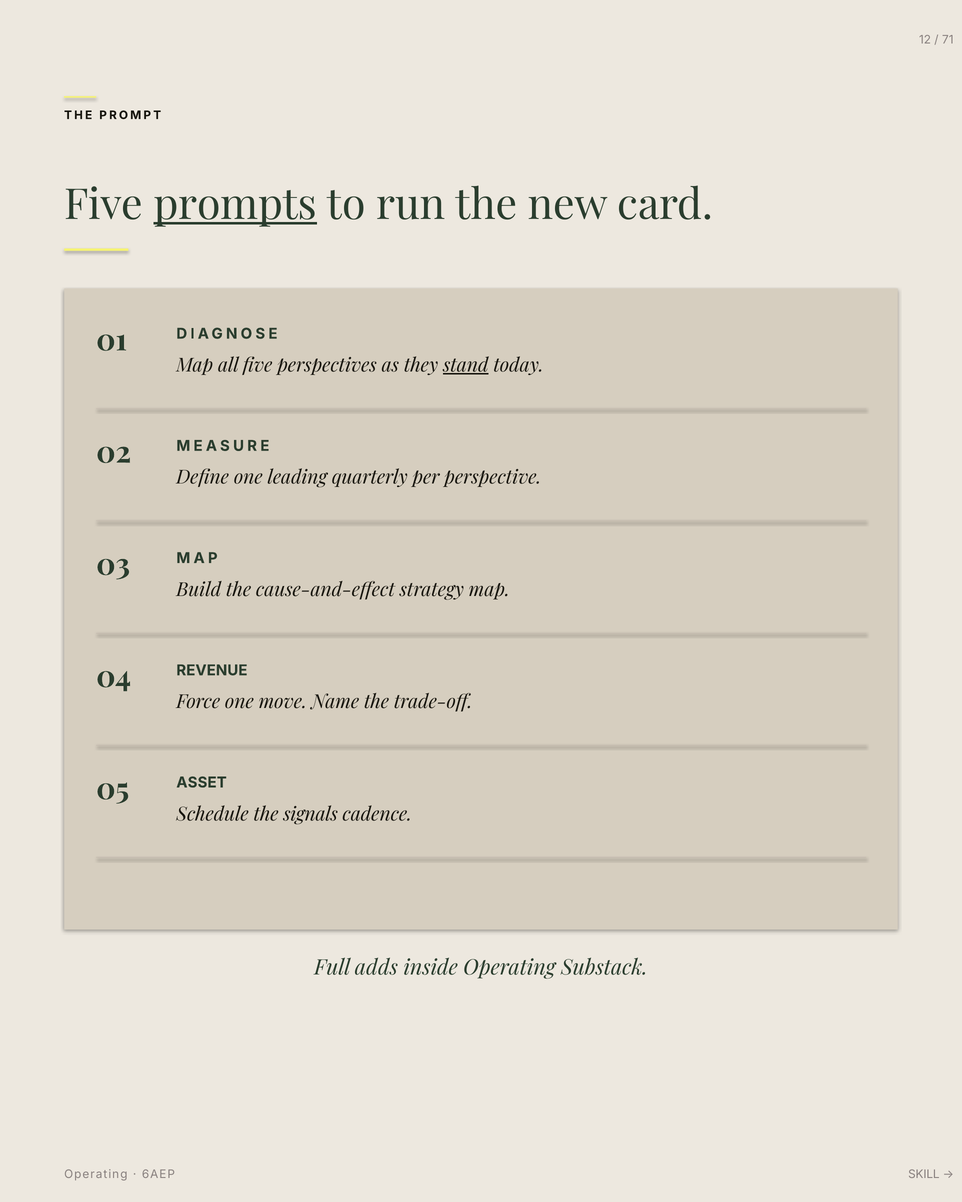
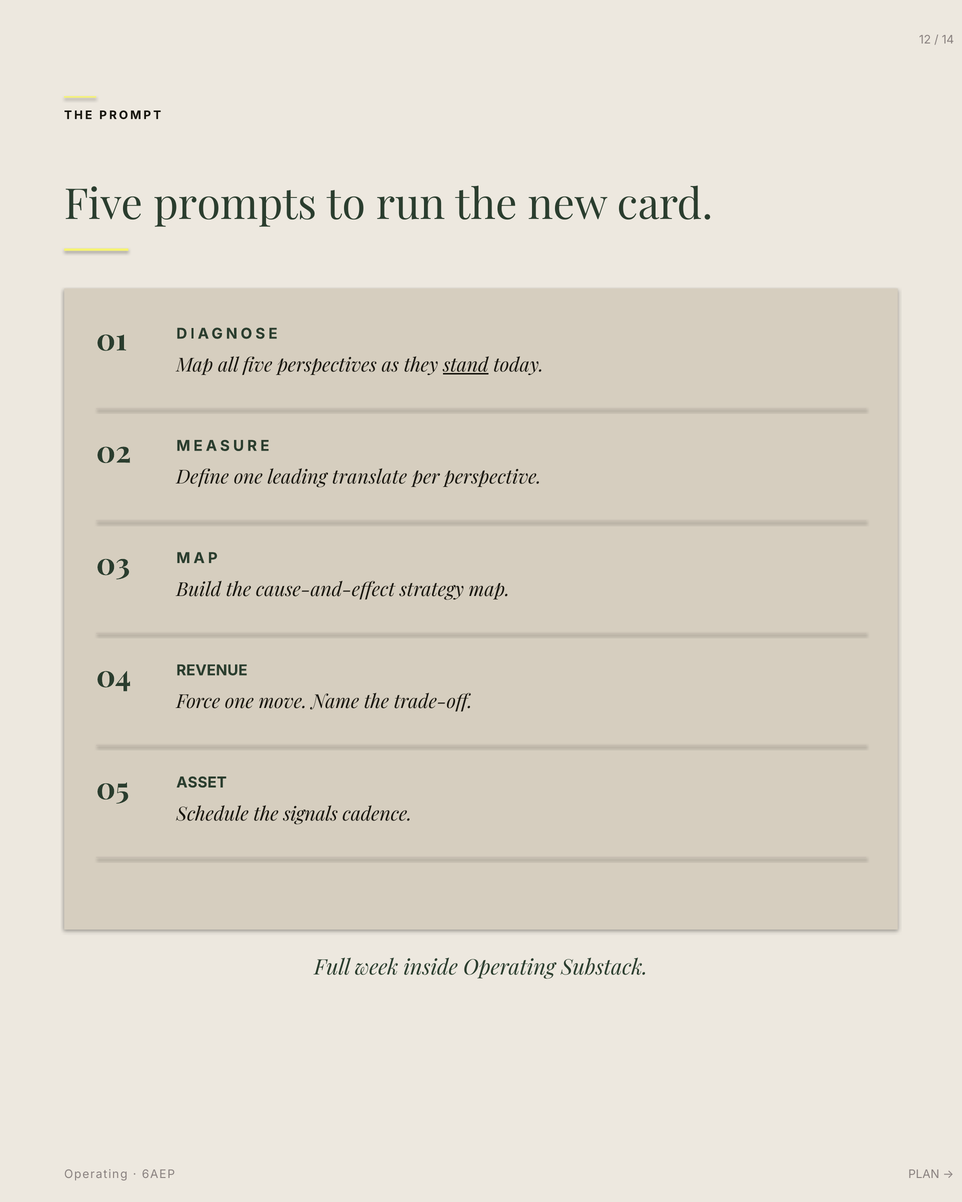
71: 71 -> 14 (948, 40)
prompts underline: present -> none (235, 205)
quarterly: quarterly -> translate (370, 478)
adds: adds -> week (377, 968)
SKILL: SKILL -> PLAN (924, 1175)
